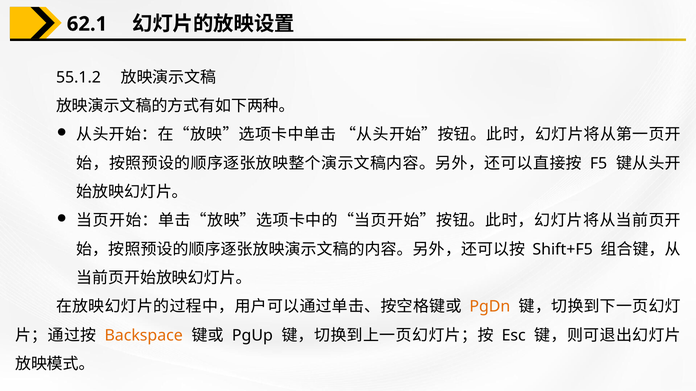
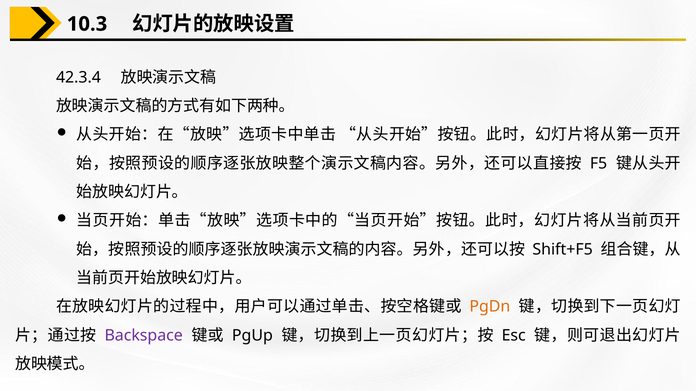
62.1: 62.1 -> 10.3 (87, 24)
55.1.2: 55.1.2 -> 42.3.4 (78, 78)
Backspace colour: orange -> purple (144, 336)
